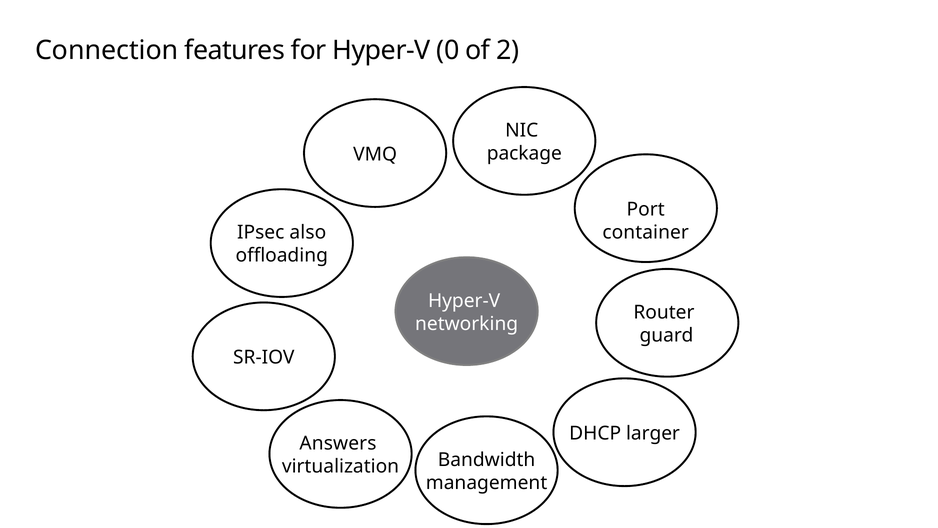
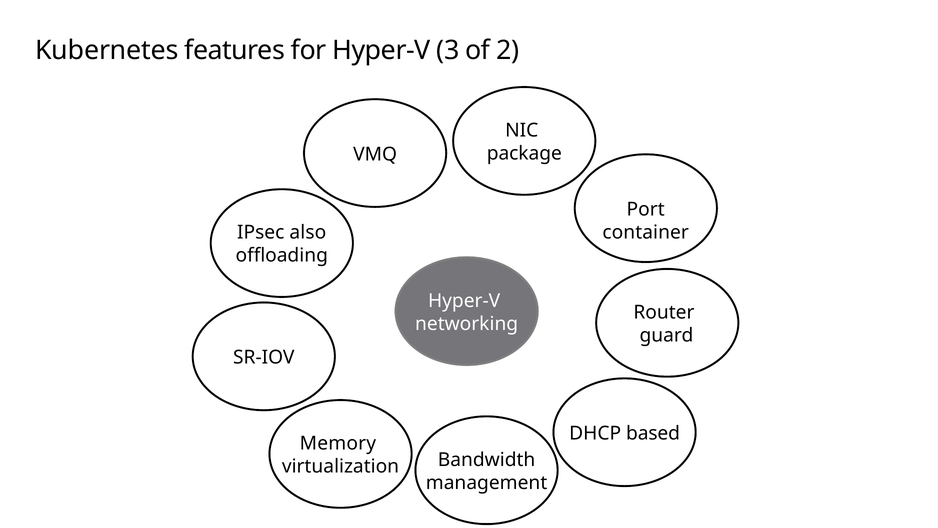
Connection: Connection -> Kubernetes (107, 51)
0: 0 -> 3 (448, 51)
larger: larger -> based (653, 433)
Answers: Answers -> Memory (338, 443)
